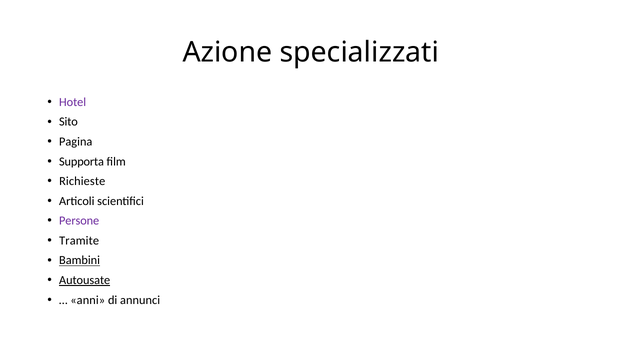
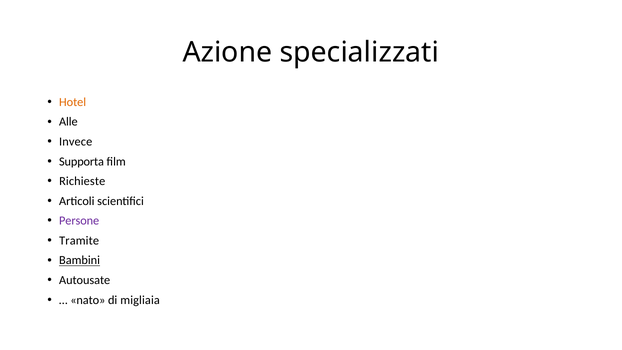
Hotel colour: purple -> orange (73, 102)
Sito: Sito -> Alle (68, 122)
Pagina: Pagina -> Invece (76, 142)
Autousate underline: present -> none (85, 280)
anni: anni -> nato (88, 300)
annunci: annunci -> migliaia (140, 300)
